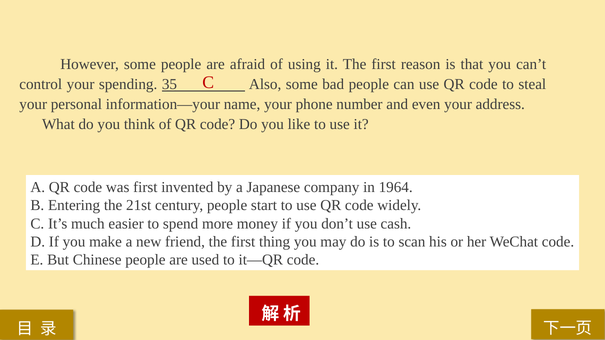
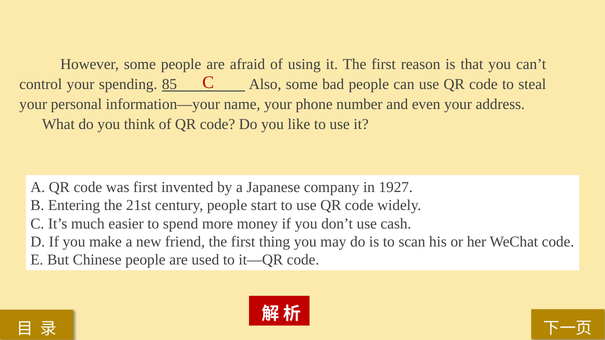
35: 35 -> 85 (169, 84)
1964: 1964 -> 1927 (396, 188)
